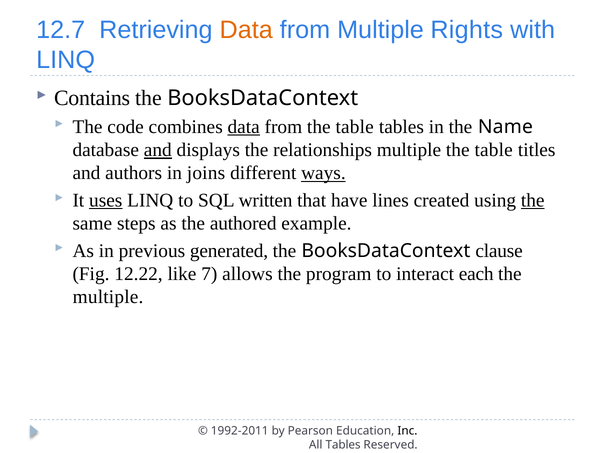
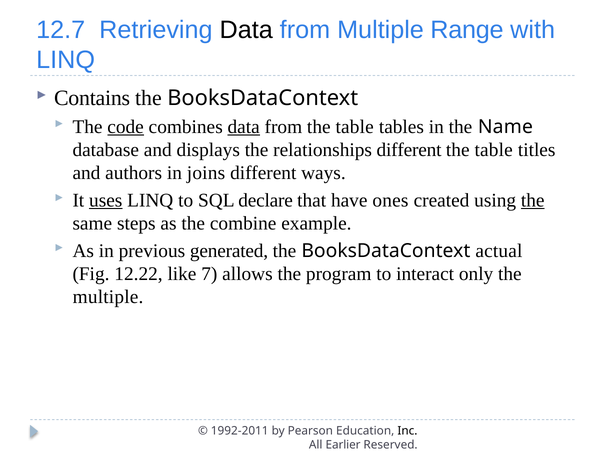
Data colour: orange -> black (246, 30)
Rights: Rights -> Range (467, 30)
code underline: none -> present (126, 127)
and underline: present -> none (158, 150)
relationships multiple: multiple -> different (409, 150)
ways underline: present -> none (323, 173)
written: written -> declare (266, 201)
lines: lines -> ones (390, 201)
authored: authored -> combine (243, 224)
clause: clause -> actual (499, 251)
each: each -> only (476, 274)
All Tables: Tables -> Earlier (343, 446)
